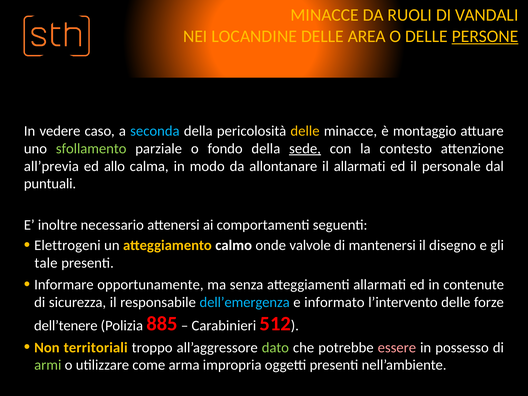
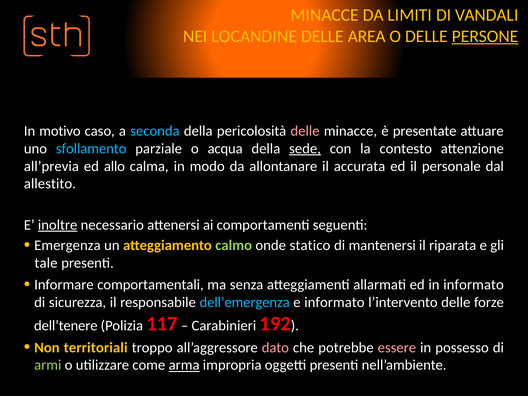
RUOLI: RUOLI -> LIMITI (410, 15)
vedere: vedere -> motivo (60, 131)
delle colour: yellow -> pink (305, 131)
montaggio: montaggio -> presentate (425, 131)
sfollamento colour: light green -> light blue (91, 149)
fondo: fondo -> acqua (225, 149)
il allarmati: allarmati -> accurata (360, 166)
puntuali: puntuali -> allestito (50, 184)
inoltre underline: none -> present (58, 225)
Elettrogeni: Elettrogeni -> Emergenza (67, 245)
calmo colour: white -> light green (234, 245)
valvole: valvole -> statico (310, 245)
disegno: disegno -> riparata (453, 245)
opportunamente: opportunamente -> comportamentali (150, 285)
in contenute: contenute -> informato (474, 285)
885: 885 -> 117 (162, 324)
512: 512 -> 192 (275, 324)
dato colour: light green -> pink (275, 348)
arma underline: none -> present (184, 365)
